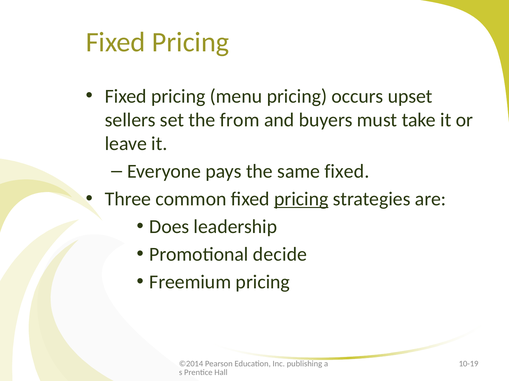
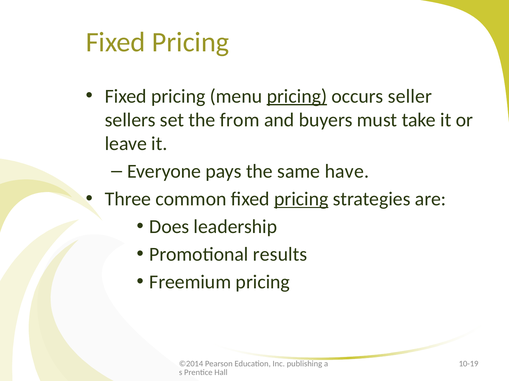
pricing underline: none -> present (297, 96)
upset: upset -> seller (410, 96)
same fixed: fixed -> have (347, 172)
decide: decide -> results (280, 255)
